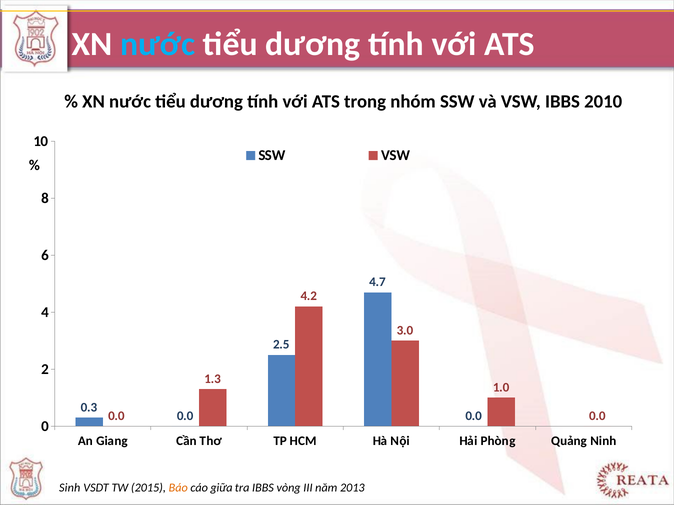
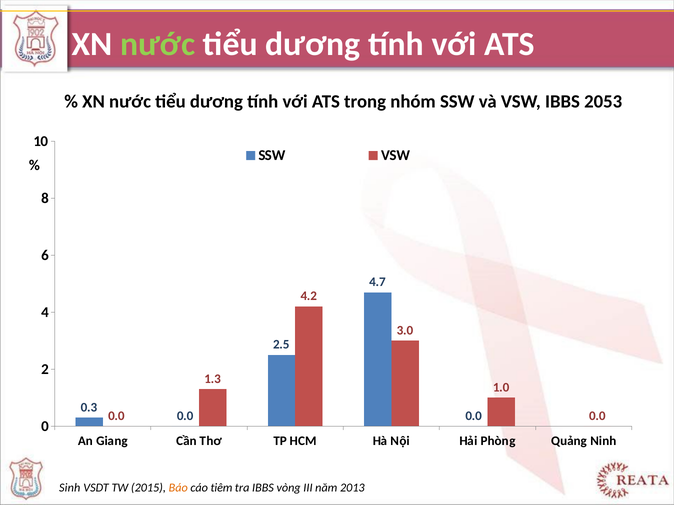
nước colour: light blue -> light green (158, 44)
2010: 2010 -> 2053 (603, 102)
giữa: giữa -> tiêm (222, 488)
